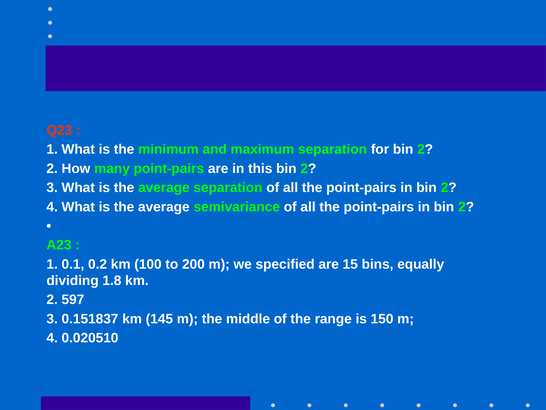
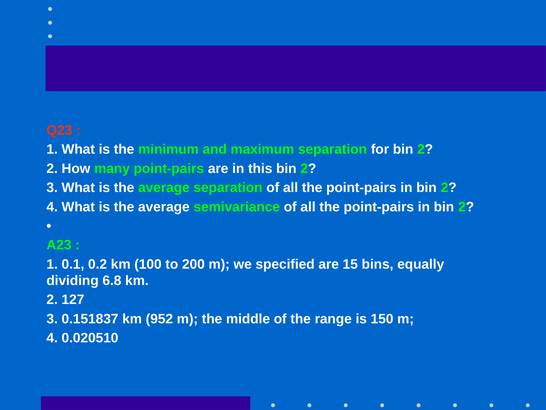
1.8: 1.8 -> 6.8 (112, 280)
597: 597 -> 127 (73, 299)
145: 145 -> 952 (159, 319)
